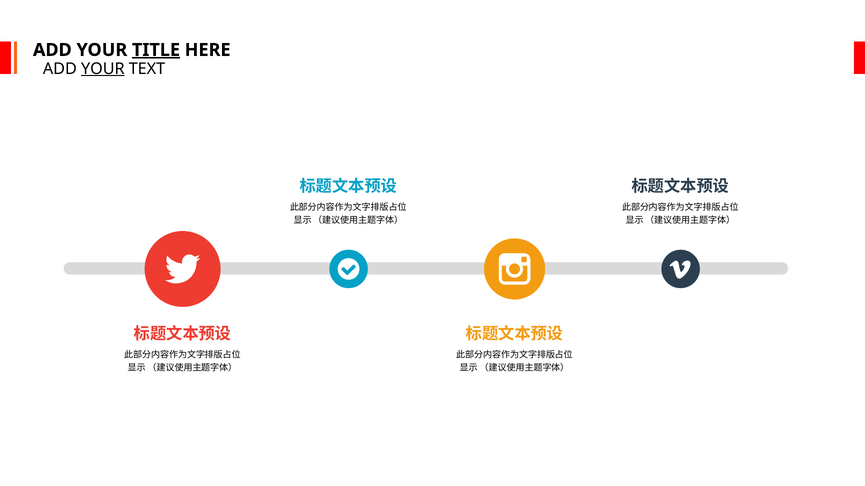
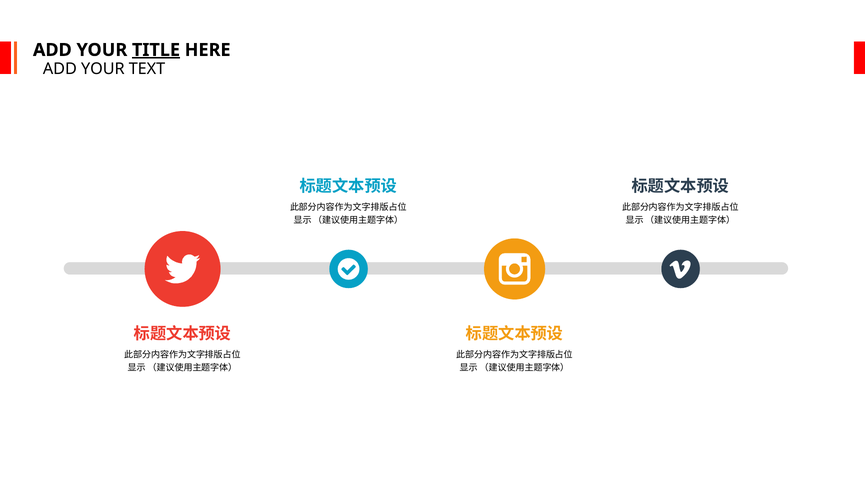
YOUR underline: present -> none (103, 69)
